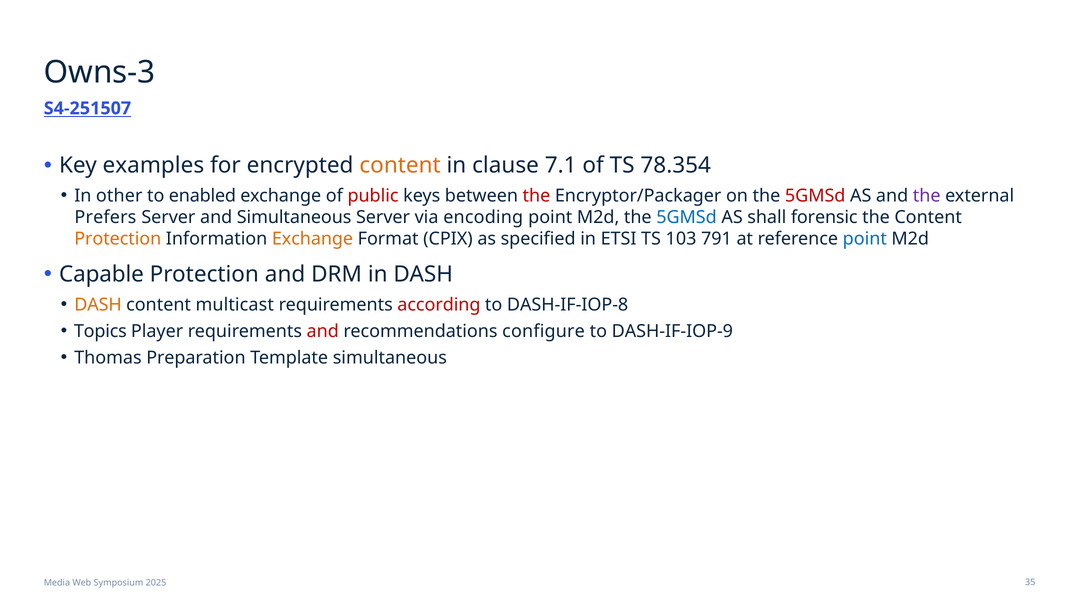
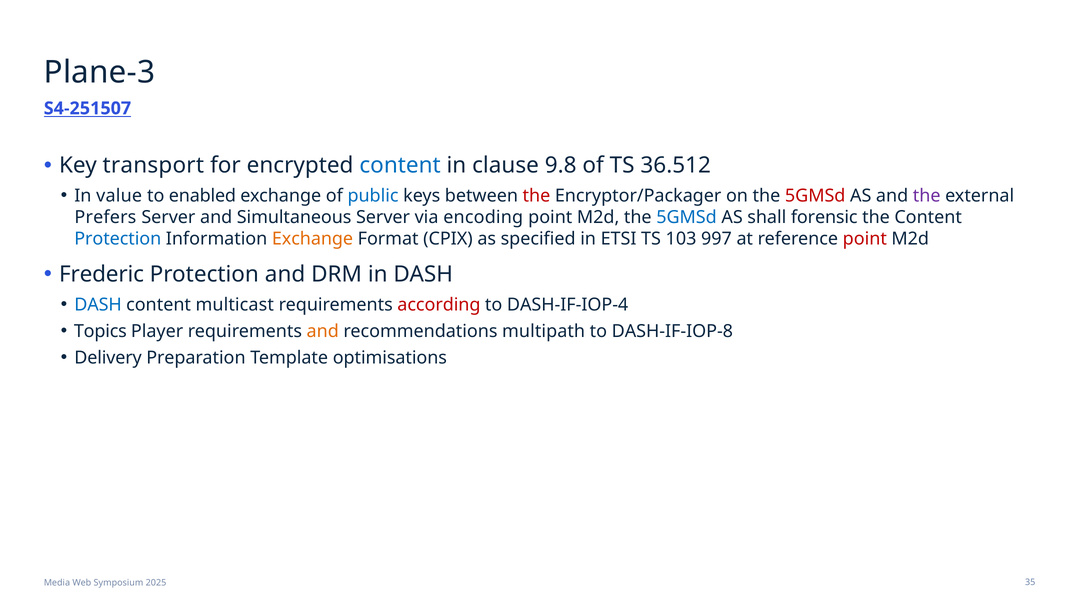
Owns-3: Owns-3 -> Plane-3 (100, 72)
examples: examples -> transport (153, 165)
content colour: orange -> blue (400, 165)
7.1: 7.1 -> 9.8 (561, 165)
78.354: 78.354 -> 36.512 (676, 165)
other: other -> value (119, 196)
public colour: red -> blue (373, 196)
Protection colour: orange -> blue (118, 239)
791: 791 -> 997 (716, 239)
point colour: blue -> red (865, 239)
Capable: Capable -> Frederic (101, 274)
DASH colour: orange -> blue (98, 305)
DASH-IF-IOP-8: DASH-IF-IOP-8 -> DASH-IF-IOP-4 (568, 305)
and colour: red -> orange (323, 332)
configure: configure -> multipath (544, 332)
DASH-IF-IOP-9: DASH-IF-IOP-9 -> DASH-IF-IOP-8 (672, 332)
Thomas: Thomas -> Delivery (108, 358)
Template simultaneous: simultaneous -> optimisations (390, 358)
